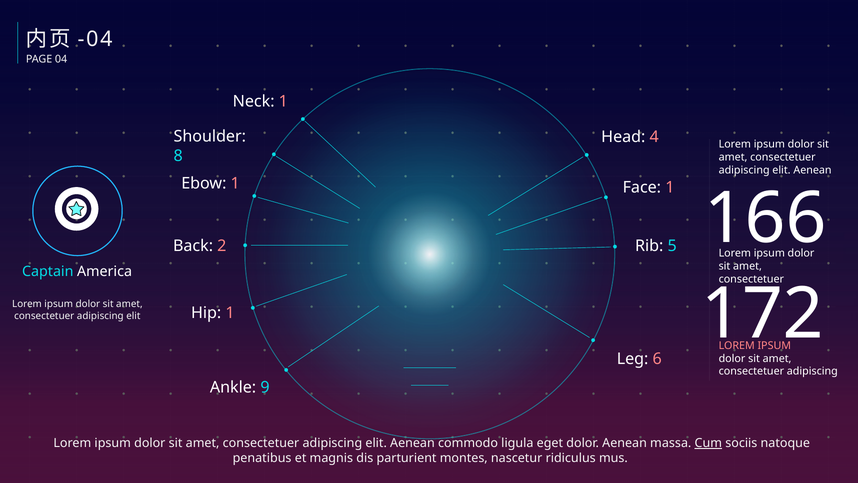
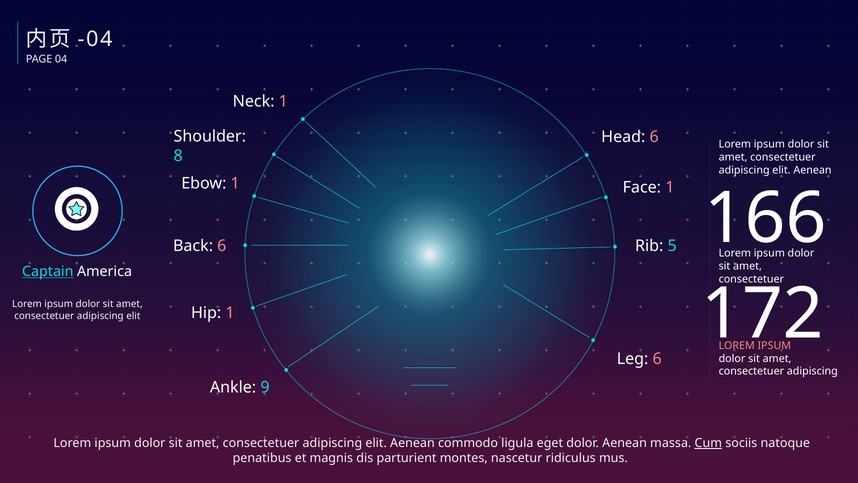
Head 4: 4 -> 6 (654, 137)
Back 2: 2 -> 6 (222, 246)
Captain underline: none -> present (48, 271)
